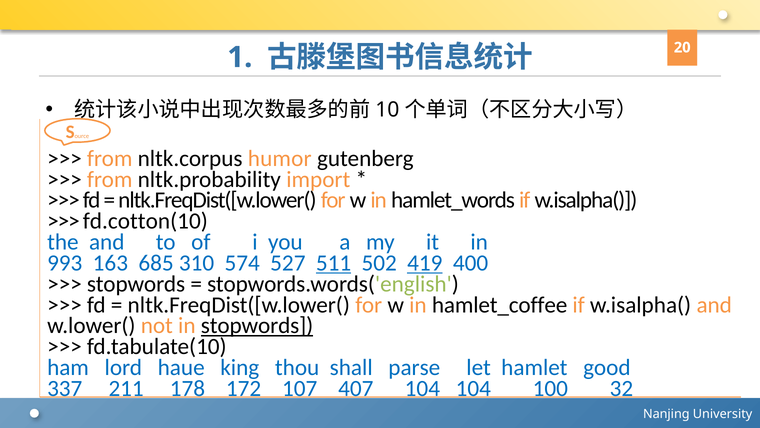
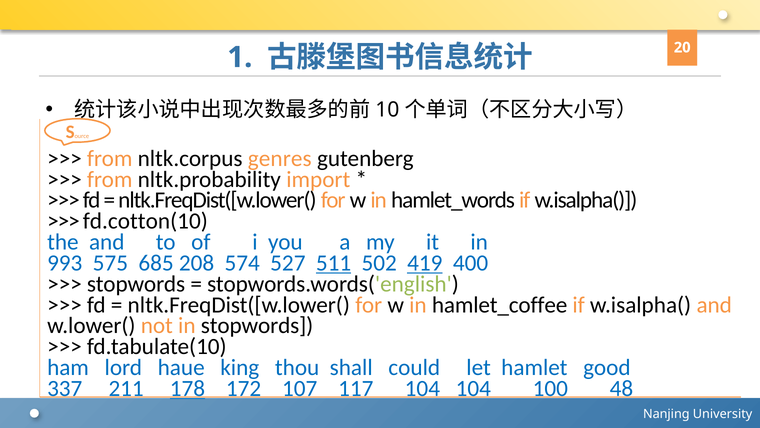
humor: humor -> genres (280, 158)
163: 163 -> 575 (110, 263)
310: 310 -> 208 (197, 263)
stopwords underline: present -> none (257, 325)
parse: parse -> could (414, 367)
178 underline: none -> present (187, 388)
407: 407 -> 117 (356, 388)
32: 32 -> 48 (621, 388)
